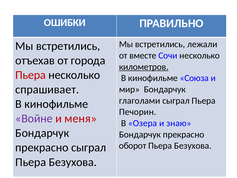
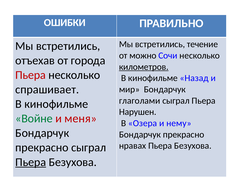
лежали: лежали -> течение (202, 44)
вместе: вместе -> можно (143, 55)
Союза: Союза -> Назад (194, 78)
Печорин: Печорин -> Нарушен (138, 112)
Войне colour: purple -> green (34, 118)
знаю: знаю -> нему (179, 123)
оборот: оборот -> нравах (133, 146)
Пьера underline: none -> present (31, 162)
